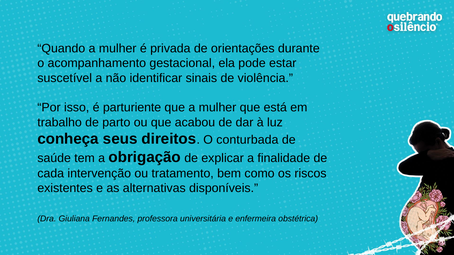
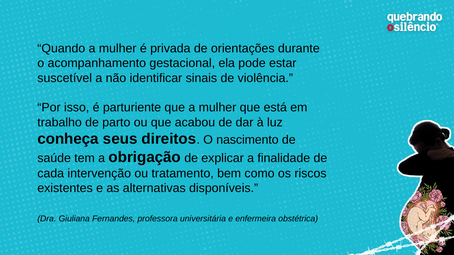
conturbada: conturbada -> nascimento (247, 140)
